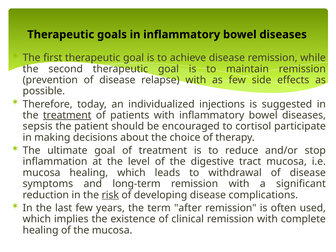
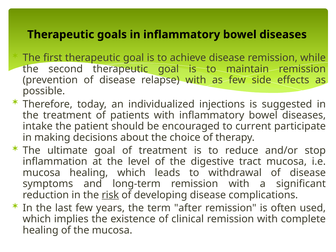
treatment underline: present -> none (67, 115)
sepsis: sepsis -> intake (38, 126)
cortisol: cortisol -> current (253, 126)
